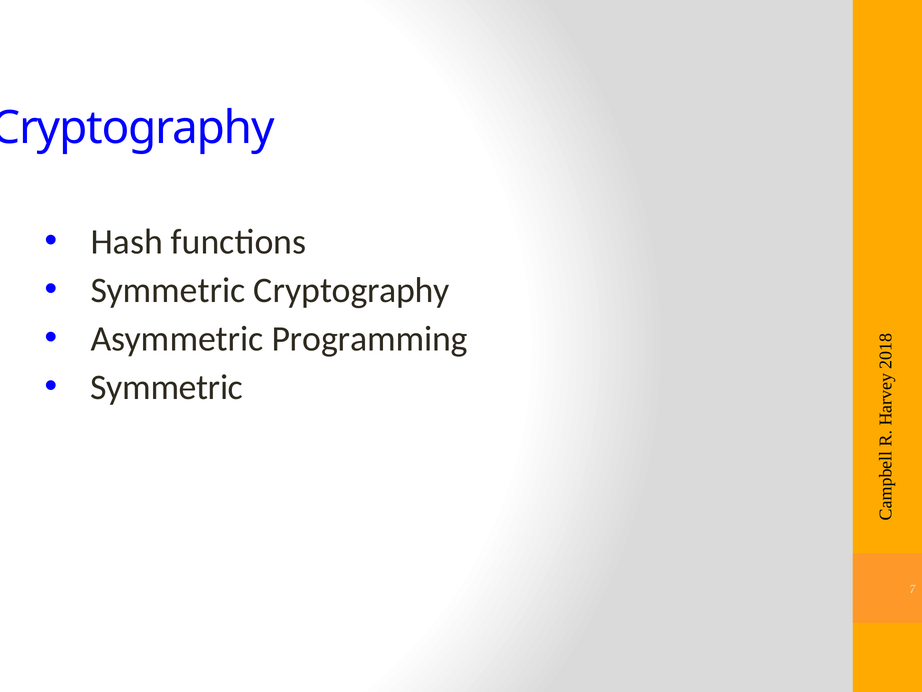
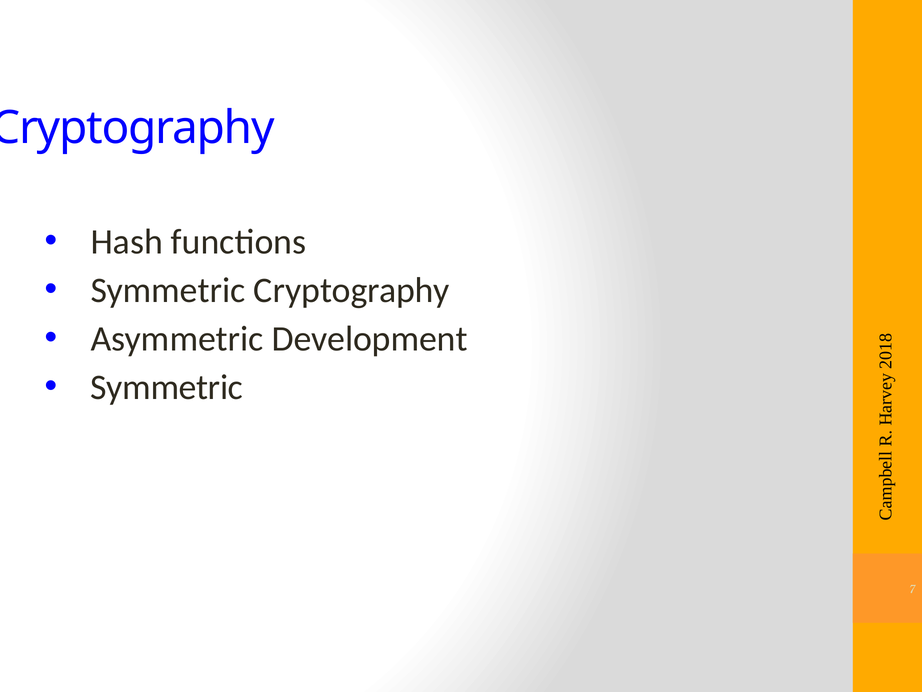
Programming: Programming -> Development (370, 339)
